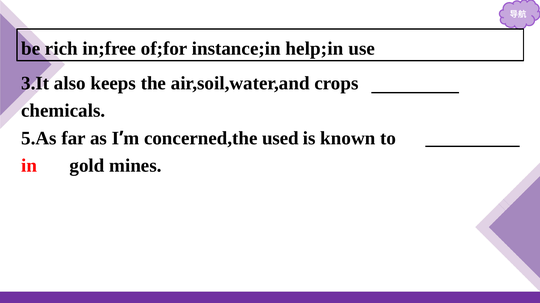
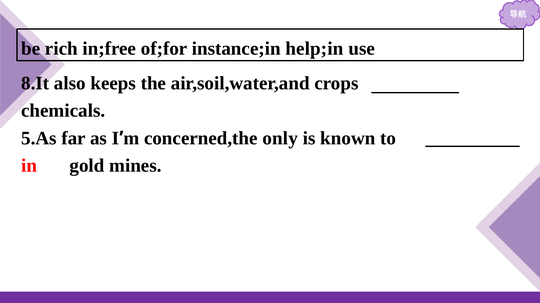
3.It: 3.It -> 8.It (35, 84)
used: used -> only (280, 138)
